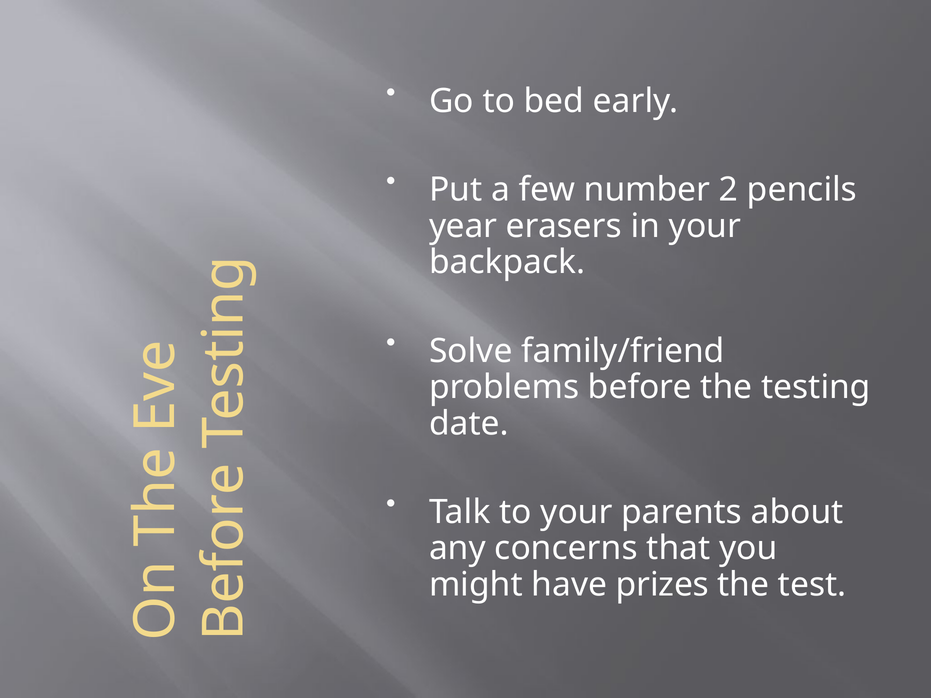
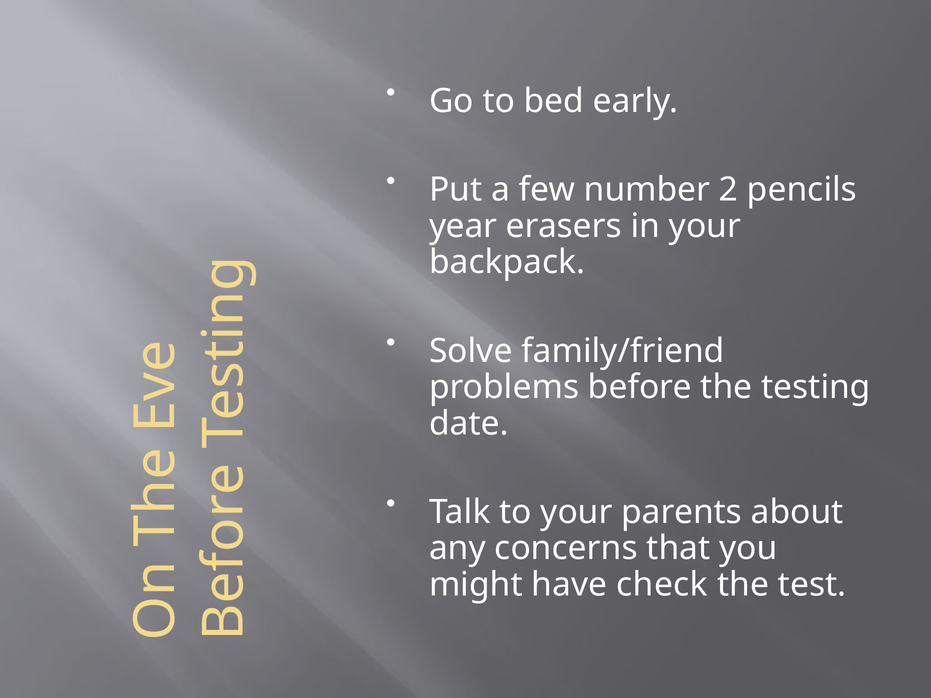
prizes: prizes -> check (662, 585)
